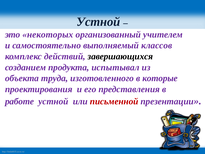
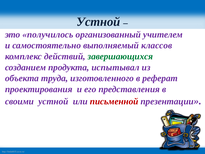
некоторых: некоторых -> получилось (48, 34)
завершающихся colour: black -> green (120, 56)
которые: которые -> реферат (160, 78)
работе: работе -> своими (19, 101)
